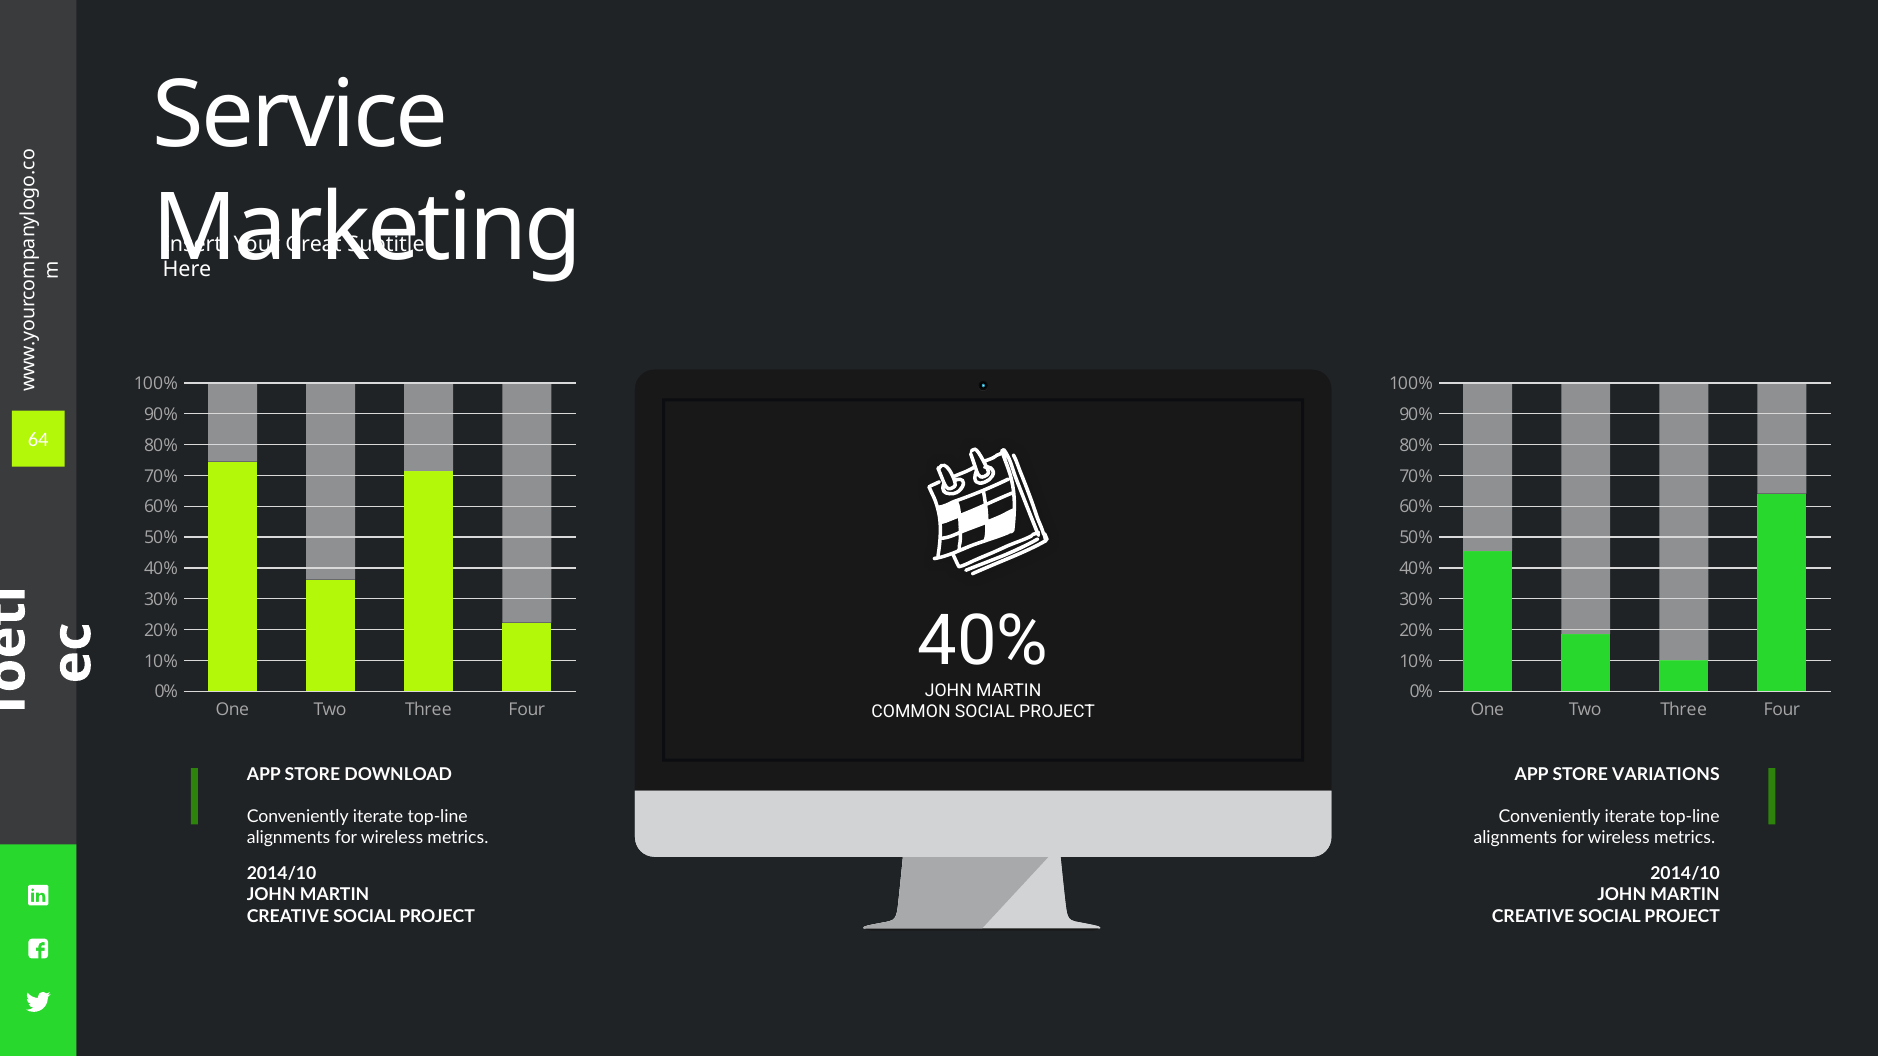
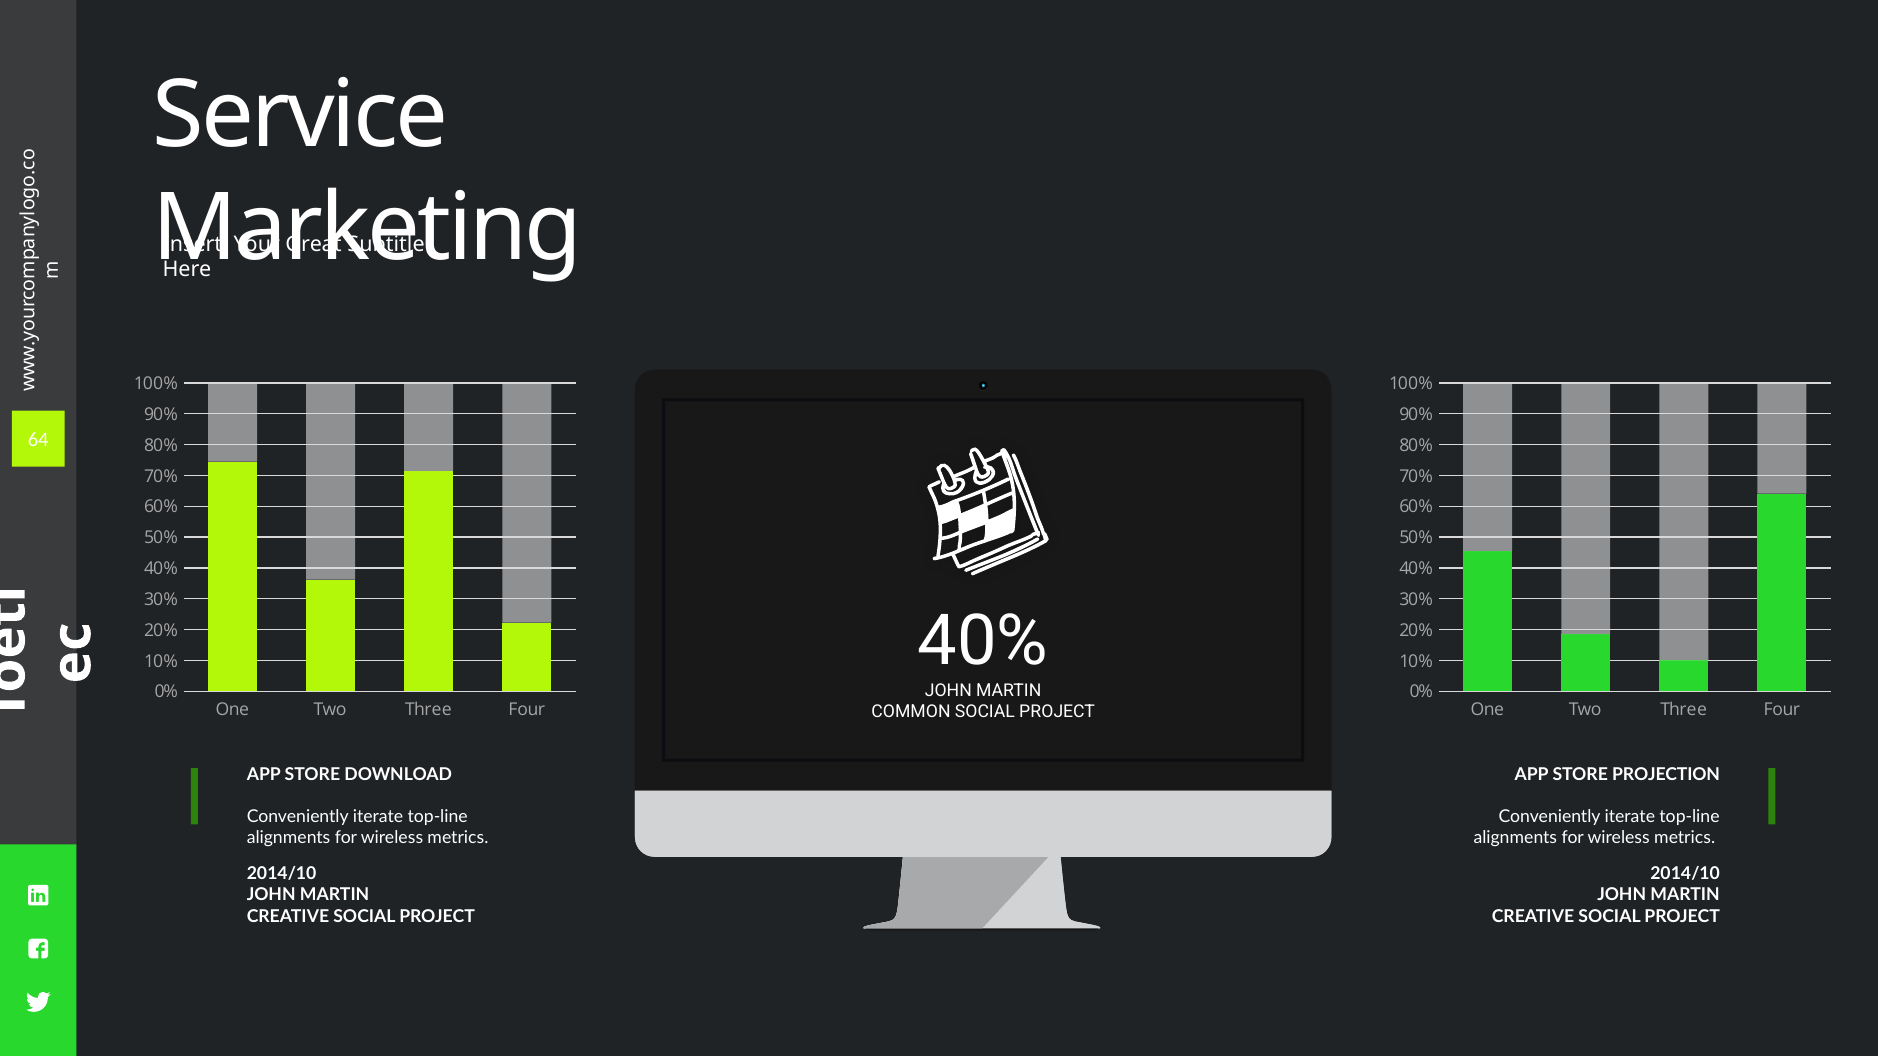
VARIATIONS: VARIATIONS -> PROJECTION (1666, 775)
